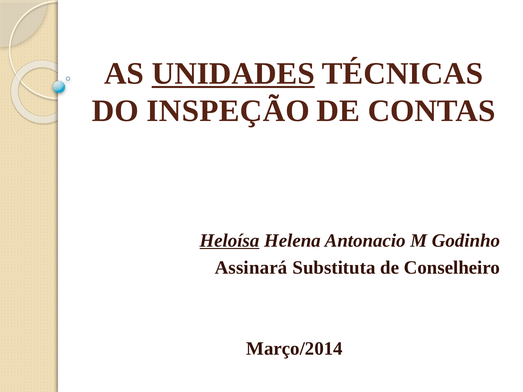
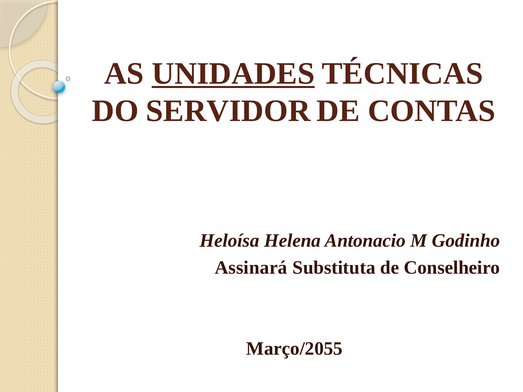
INSPEÇÃO: INSPEÇÃO -> SERVIDOR (228, 111)
Heloísa underline: present -> none (229, 241)
Março/2014: Março/2014 -> Março/2055 (294, 349)
